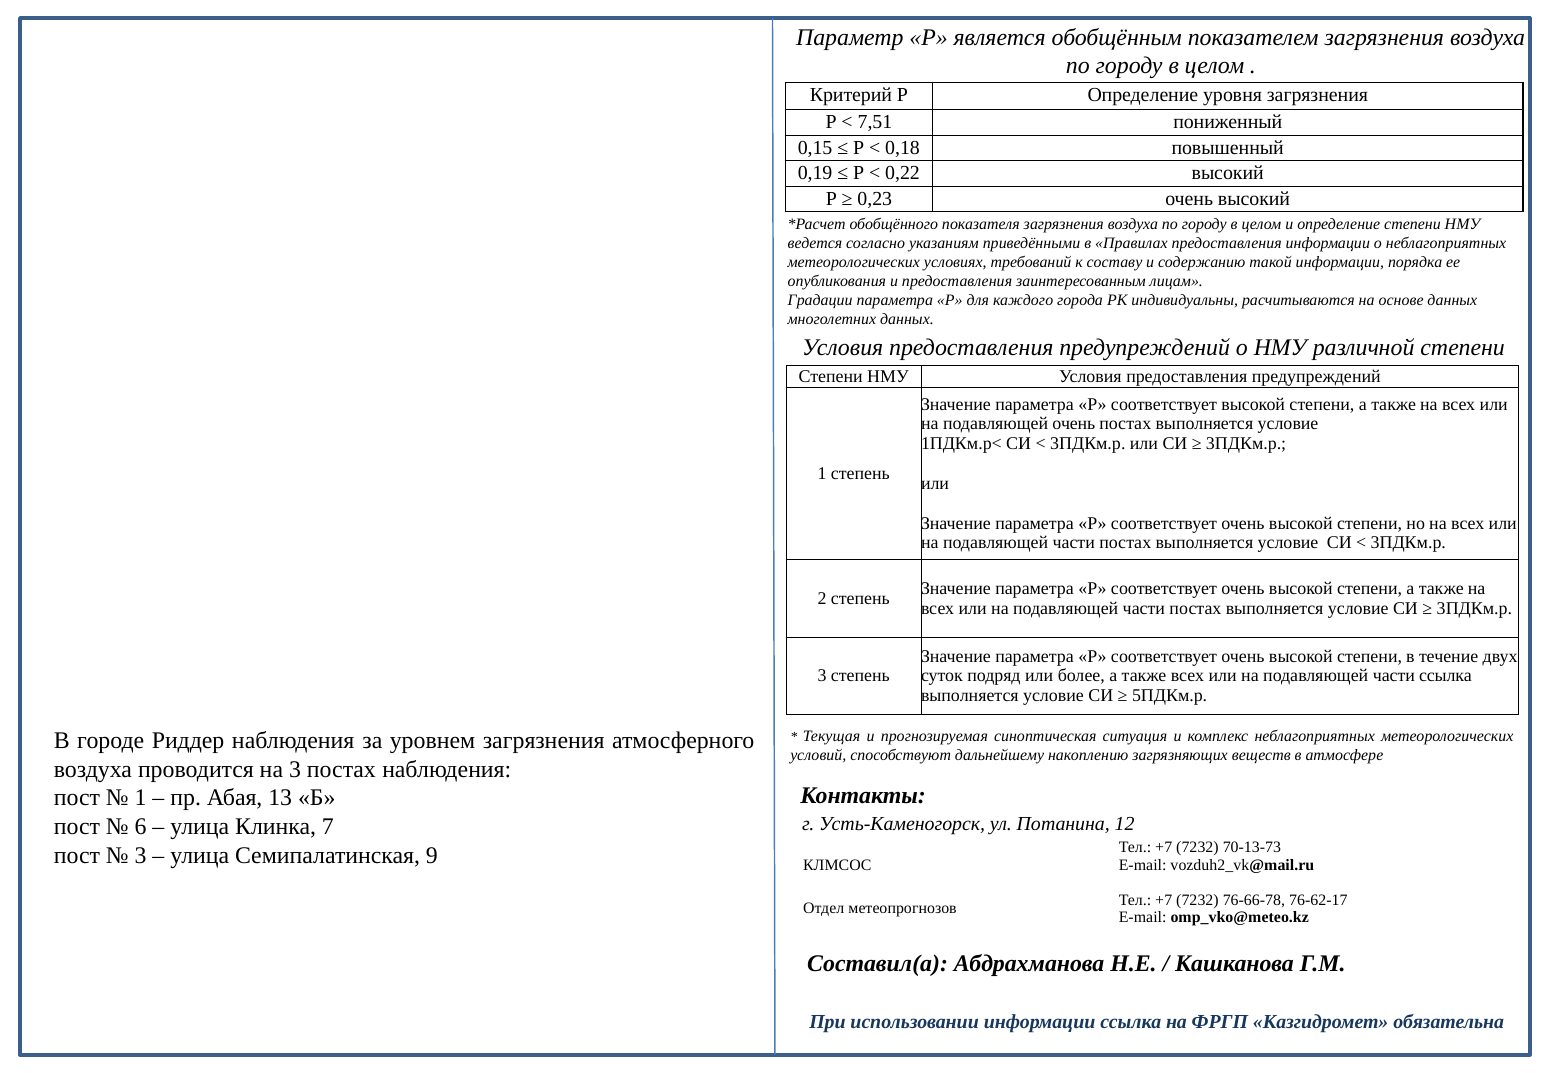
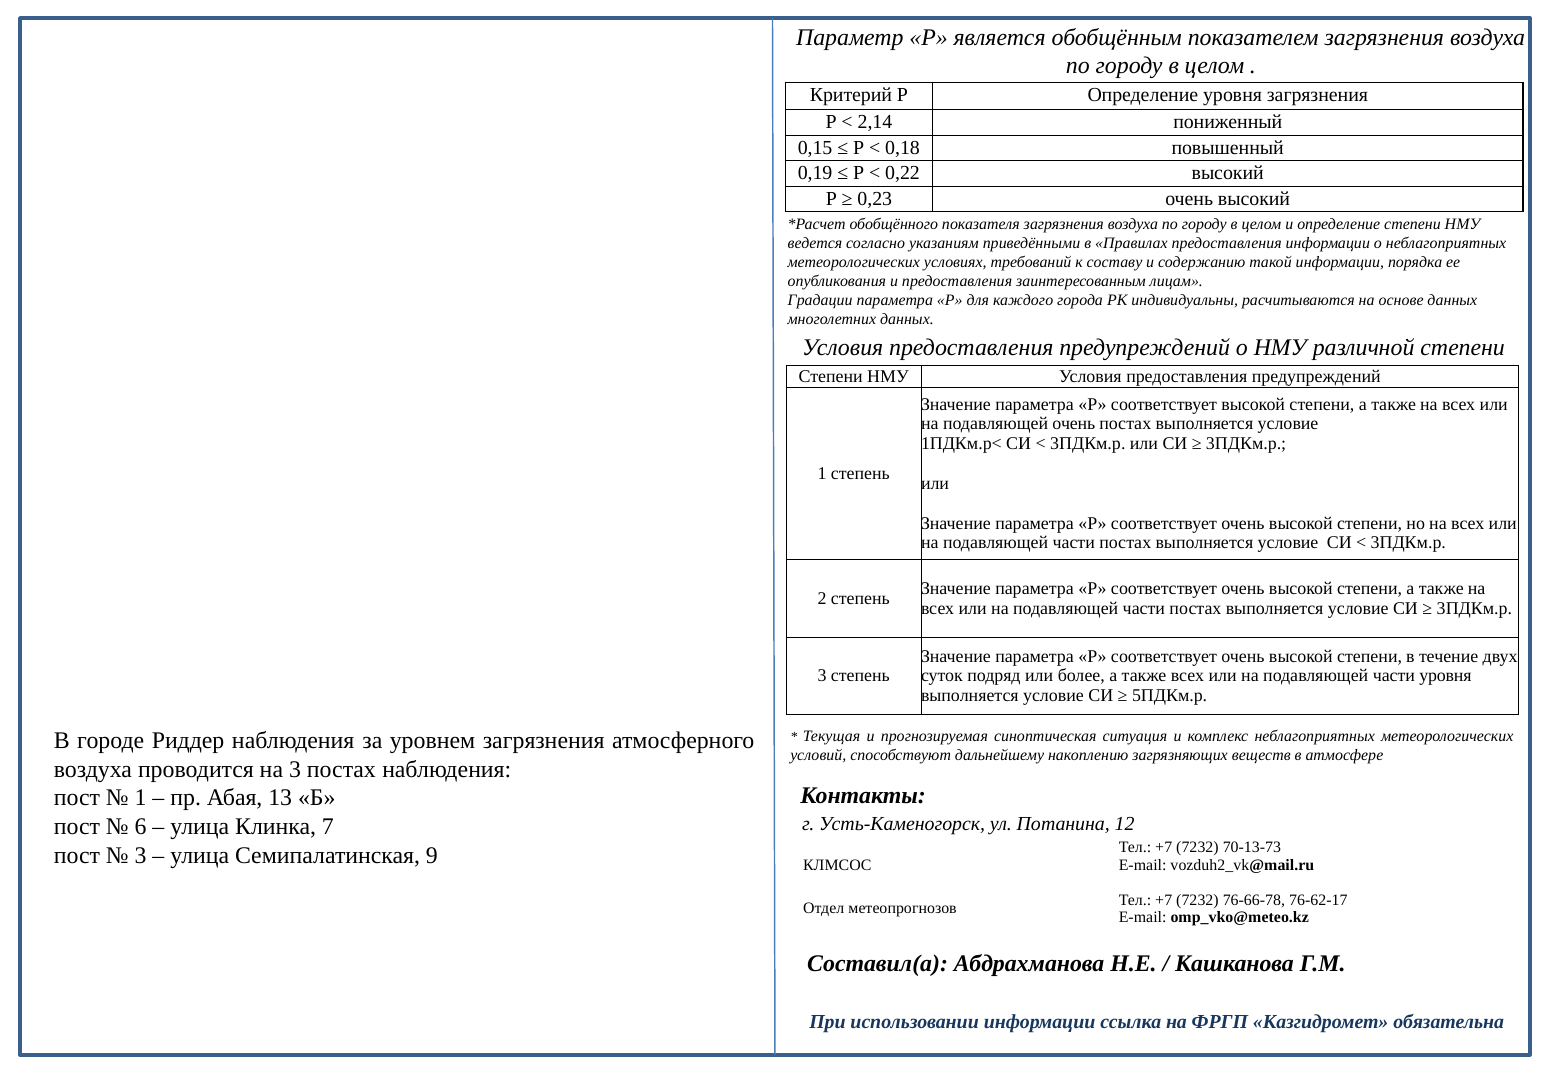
7,51: 7,51 -> 2,14 (875, 122)
части ссылка: ссылка -> уровня (1446, 676)
